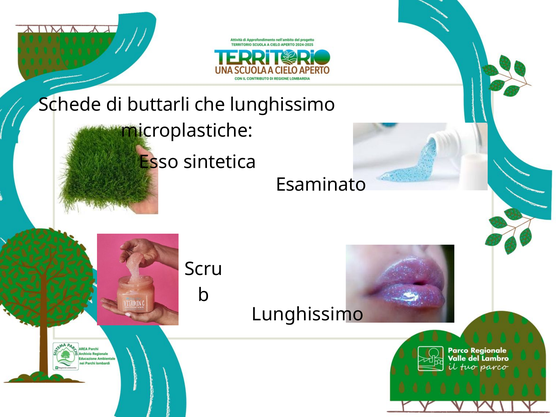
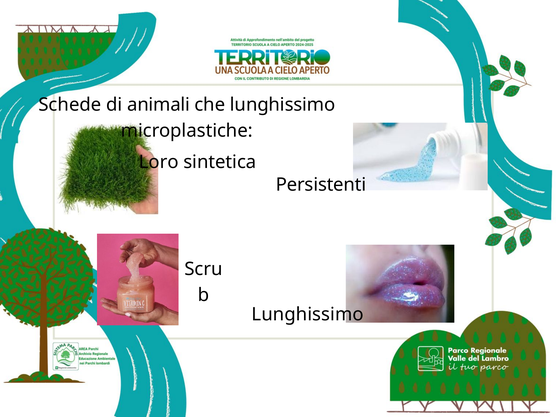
buttarli: buttarli -> animali (159, 105)
Esso: Esso -> Loro (159, 162)
Esaminato: Esaminato -> Persistenti (321, 185)
